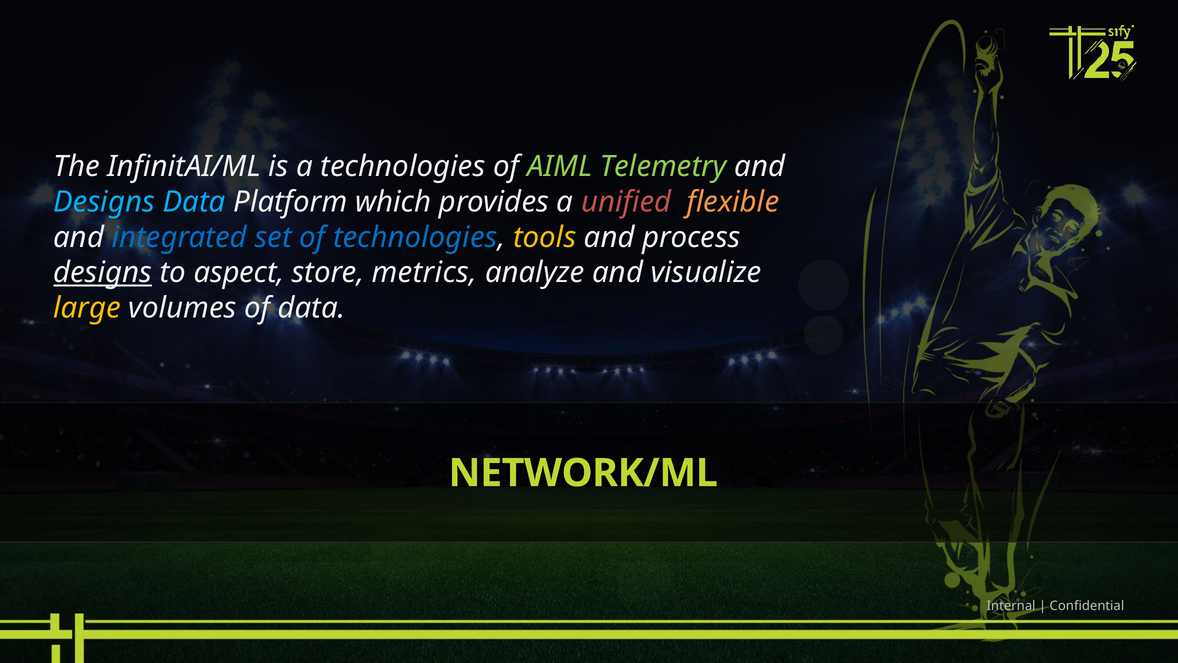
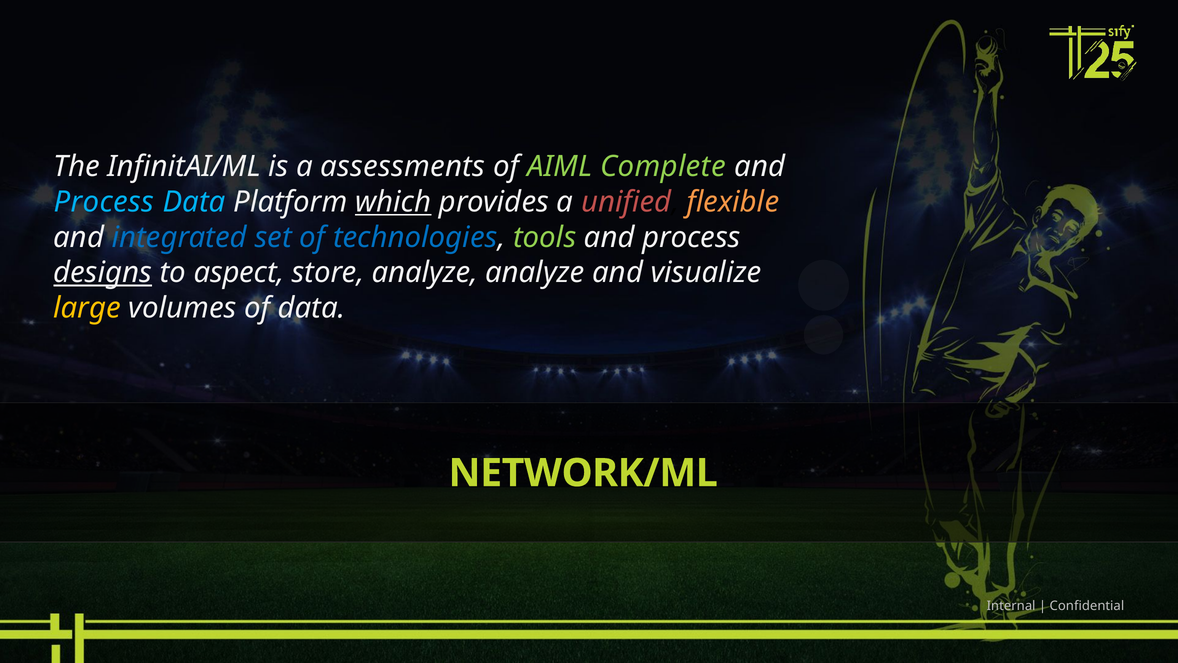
a technologies: technologies -> assessments (403, 167)
Telemetry: Telemetry -> Complete (663, 167)
Designs: Designs -> Process (104, 202)
which underline: none -> present (393, 202)
tools colour: yellow -> light green (545, 237)
store metrics: metrics -> analyze (425, 273)
